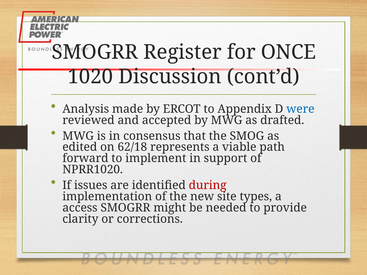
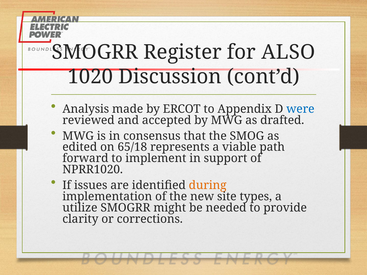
ONCE: ONCE -> ALSO (288, 52)
62/18: 62/18 -> 65/18 (132, 147)
during colour: red -> orange (208, 185)
access: access -> utilize (80, 208)
